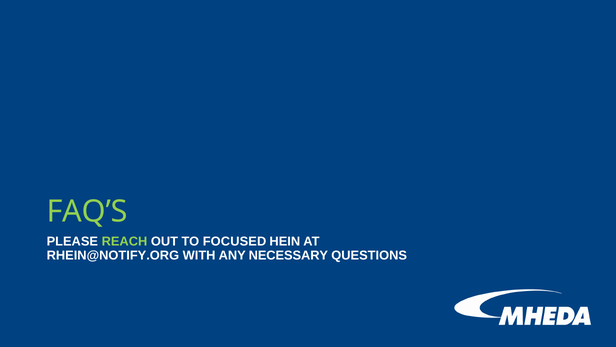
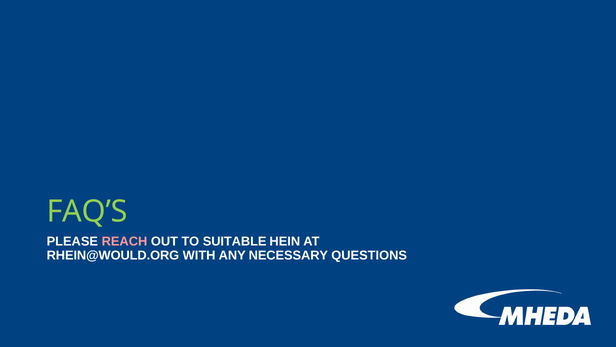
REACH colour: light green -> pink (124, 241)
FOCUSED: FOCUSED -> SUITABLE (235, 241)
RHEIN@NOTIFY.ORG: RHEIN@NOTIFY.ORG -> RHEIN@WOULD.ORG (113, 255)
